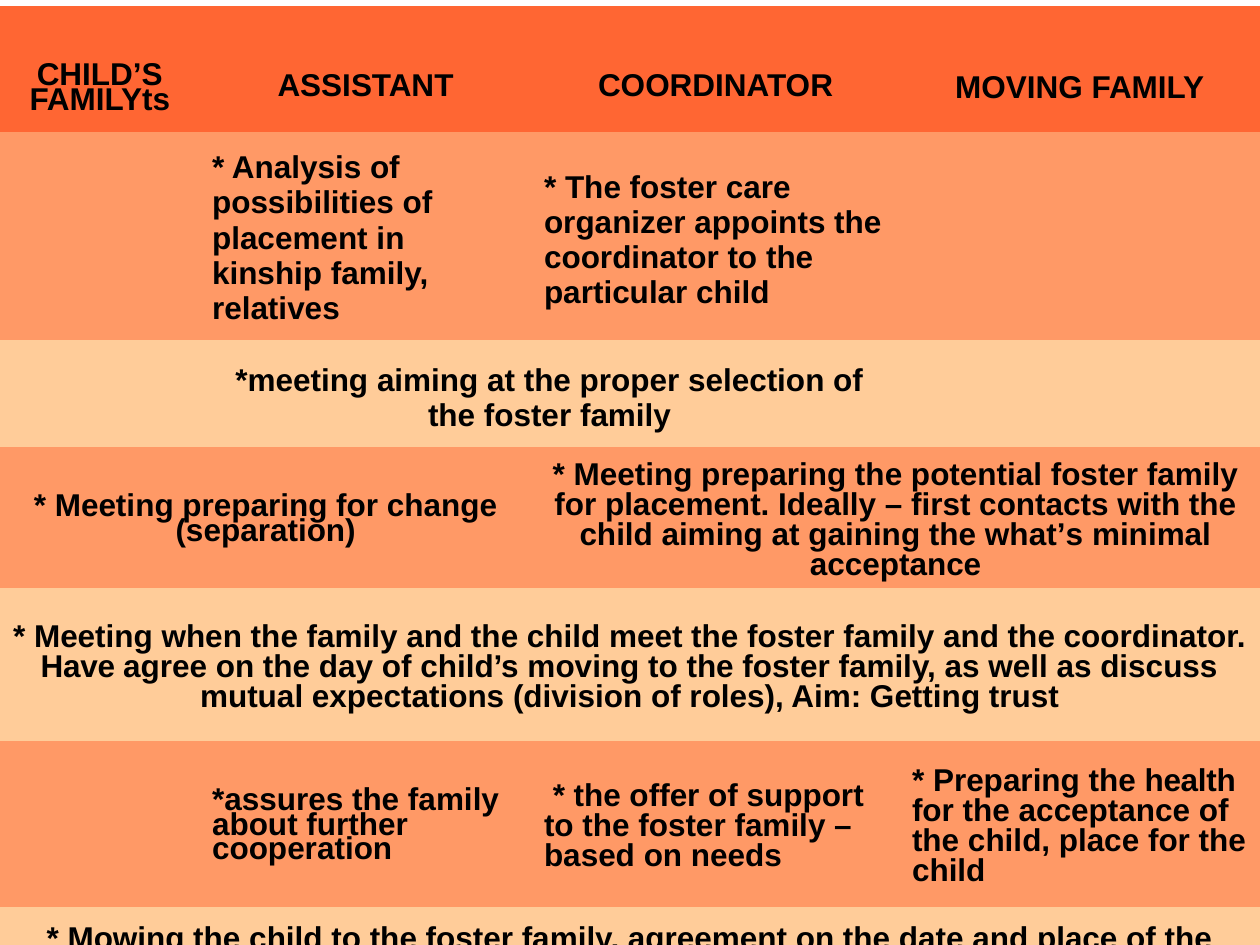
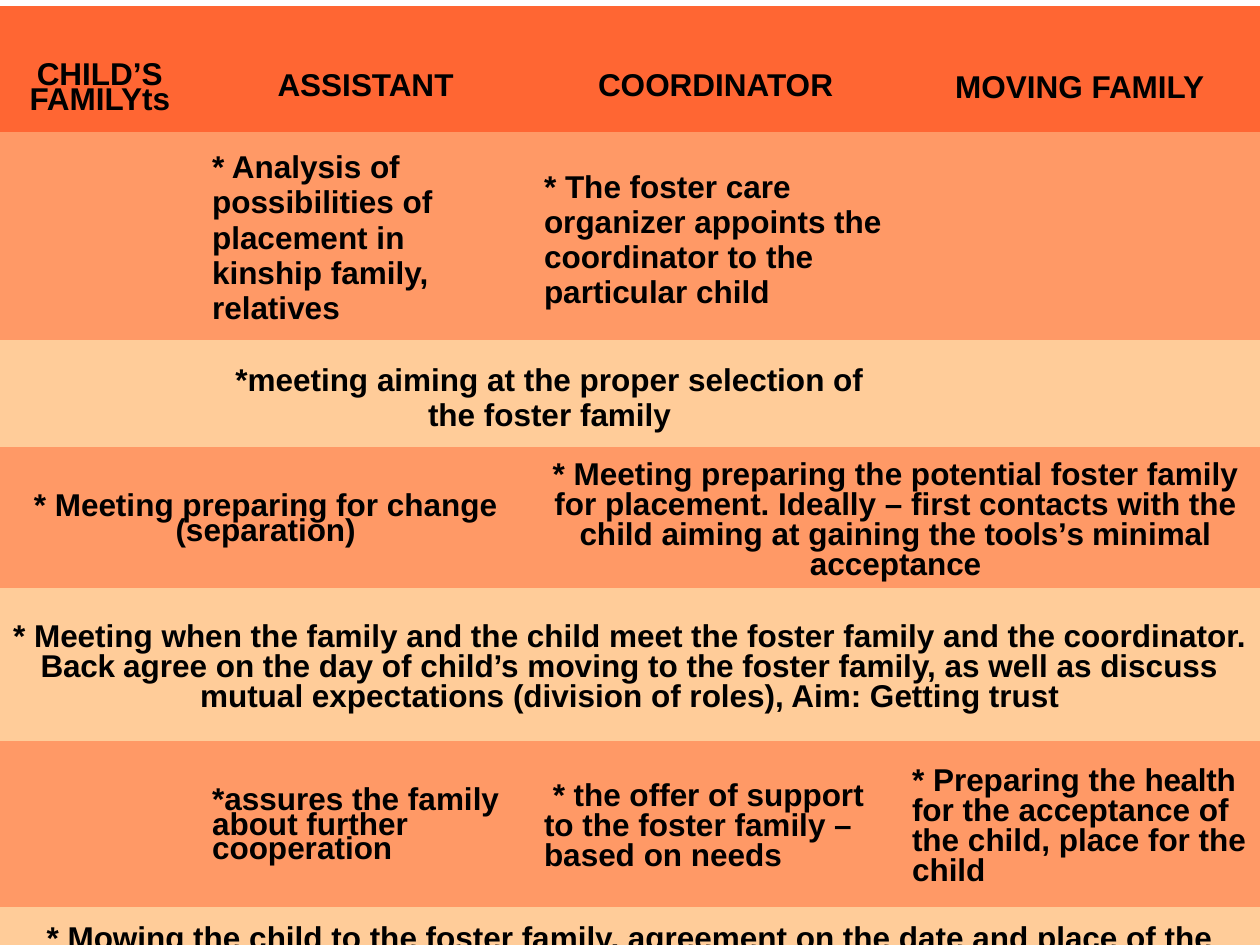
what’s: what’s -> tools’s (1034, 535)
Have: Have -> Back (78, 667)
